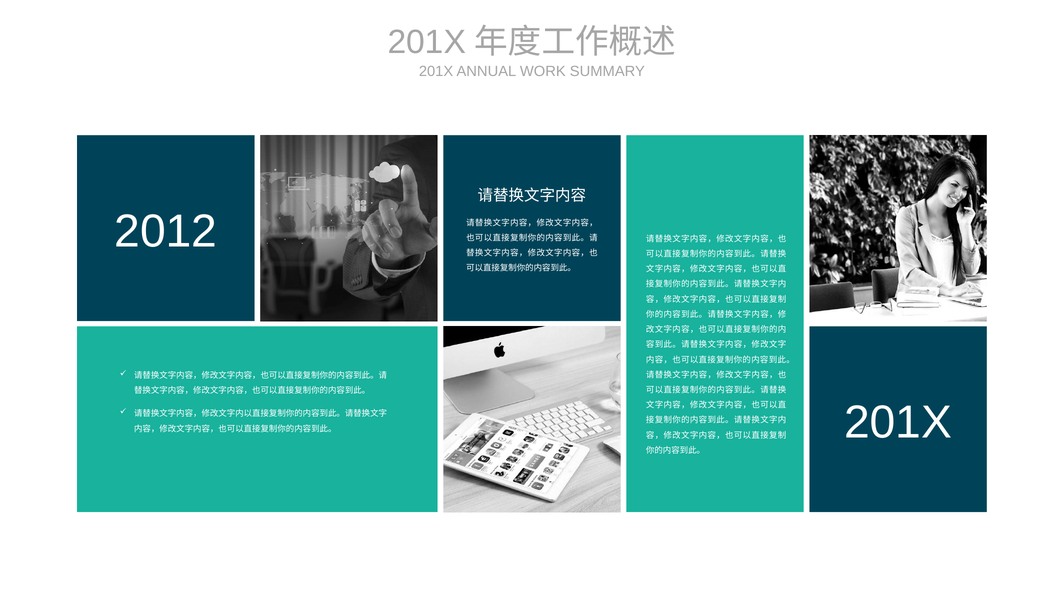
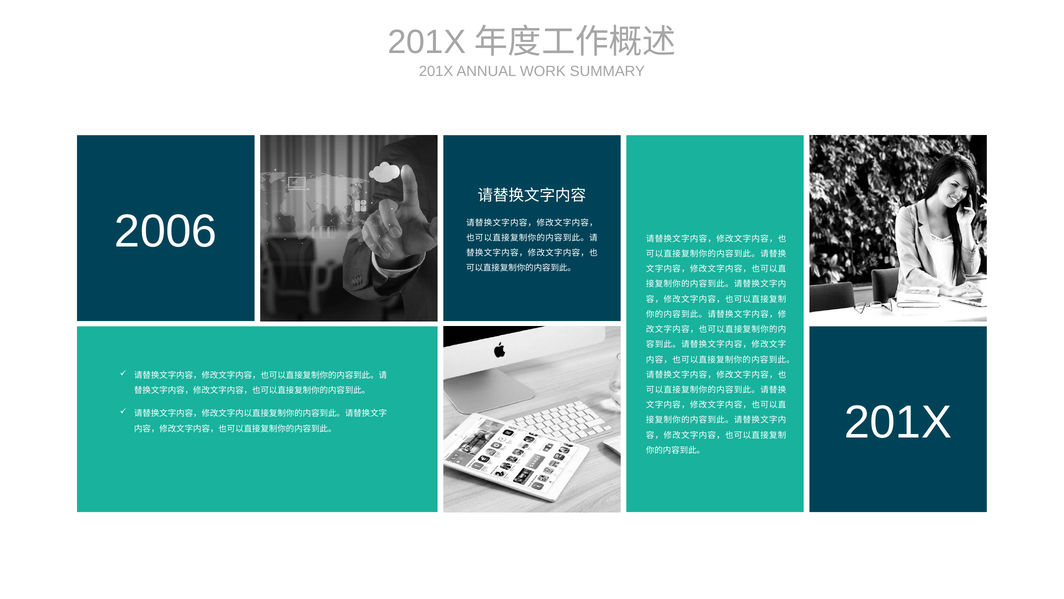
2012: 2012 -> 2006 (166, 231)
